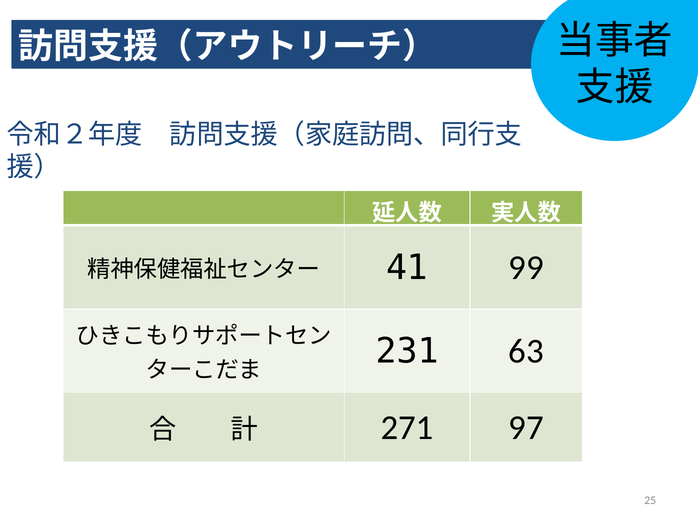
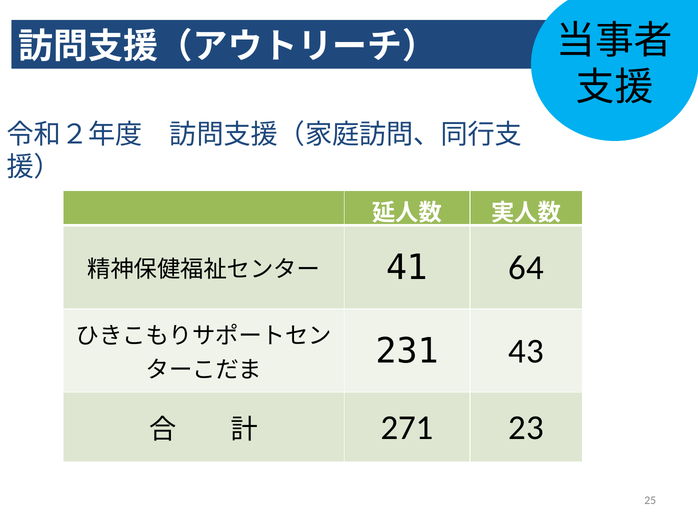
99: 99 -> 64 (526, 267)
63: 63 -> 43 (526, 351)
97: 97 -> 23 (526, 427)
